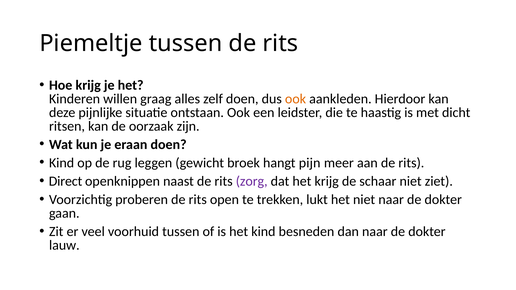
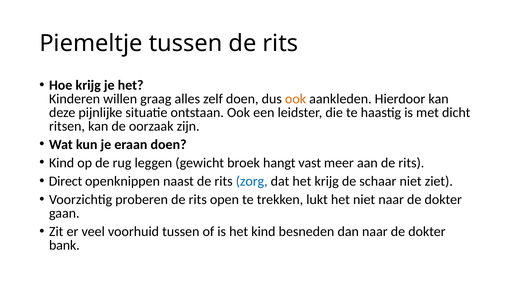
pijn: pijn -> vast (310, 163)
zorg colour: purple -> blue (252, 181)
lauw: lauw -> bank (64, 245)
